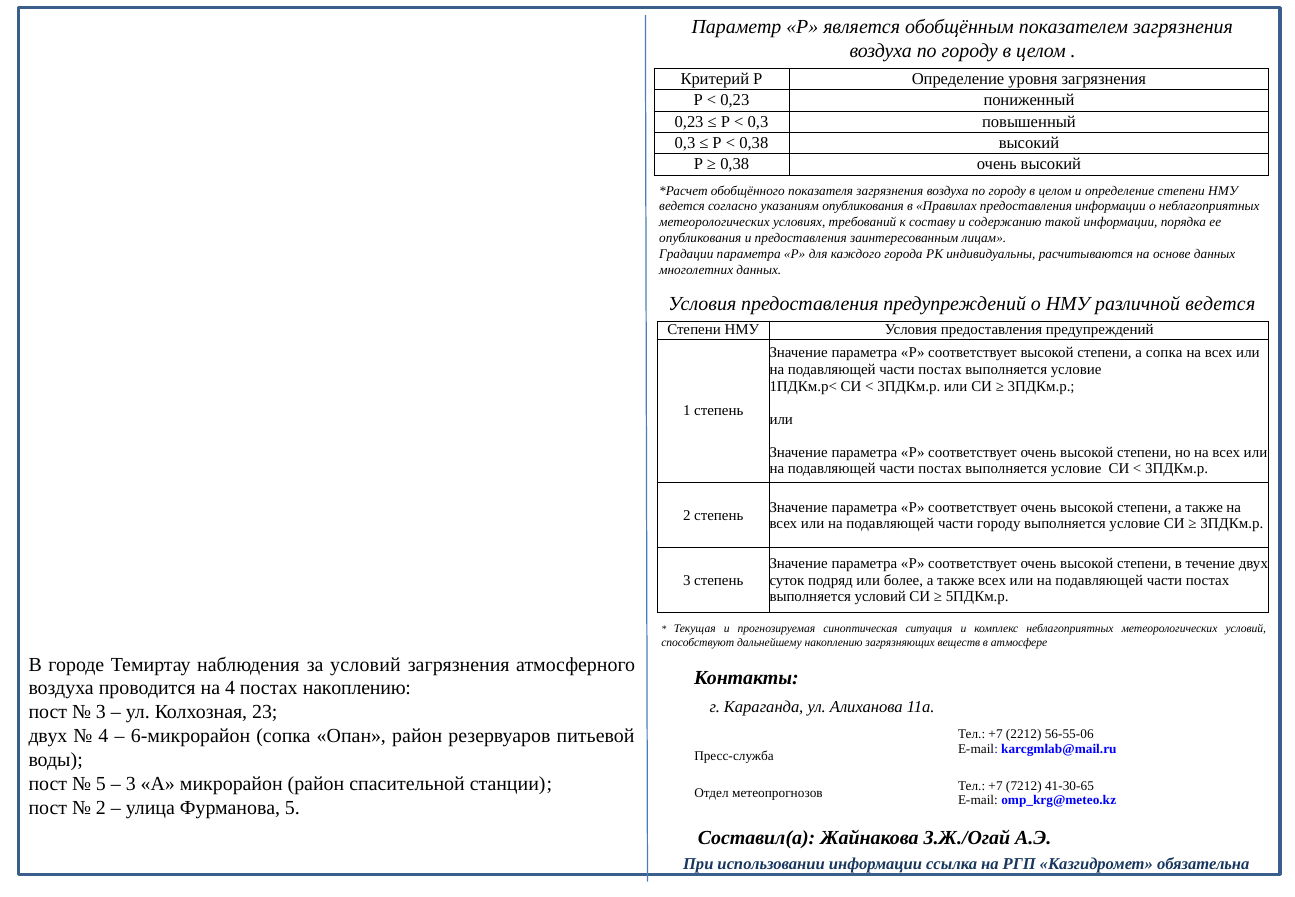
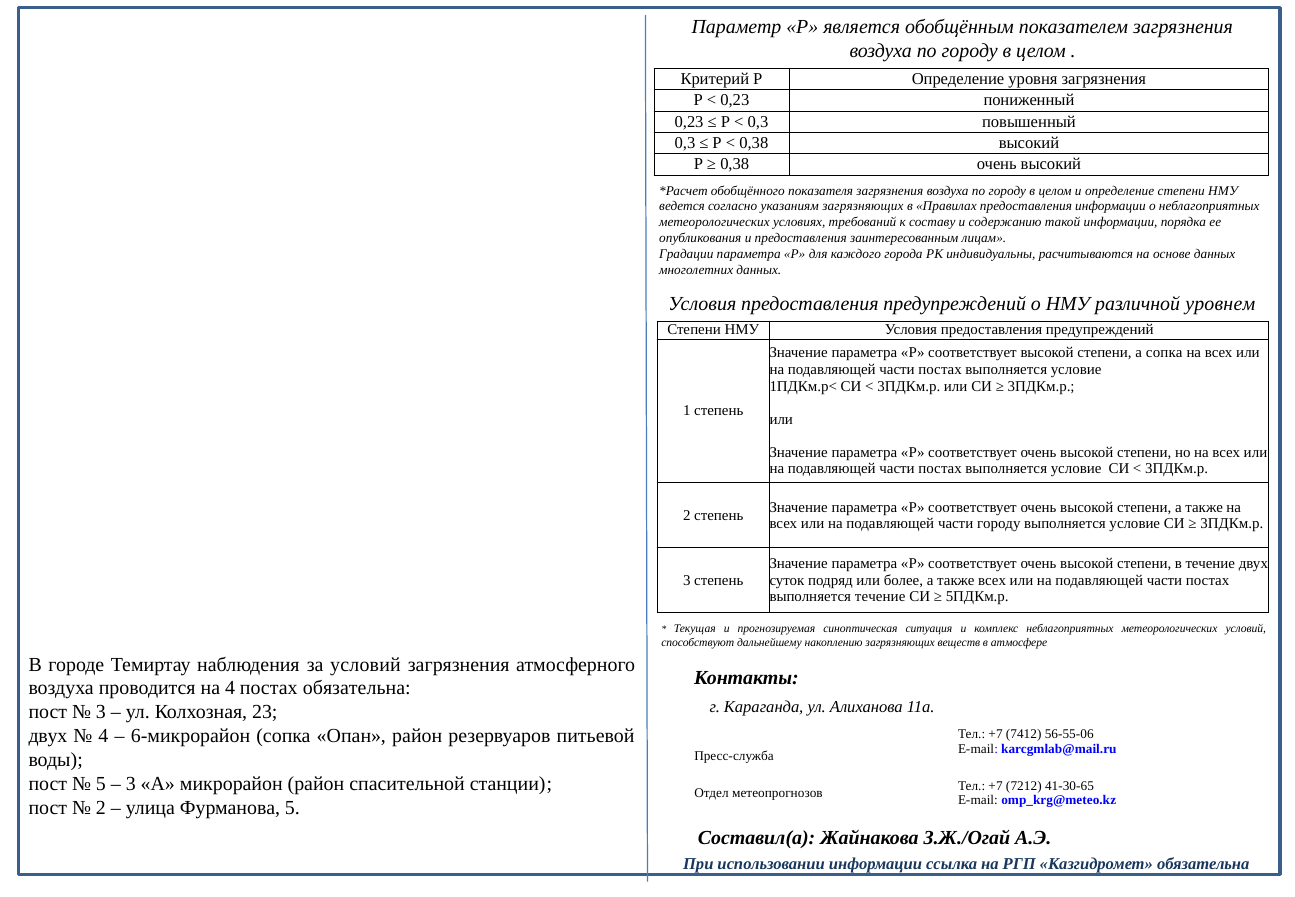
указаниям опубликования: опубликования -> загрязняющих (863, 207)
различной ведется: ведется -> уровнем (1220, 304)
выполняется условий: условий -> течение (880, 596)
постах накоплению: накоплению -> обязательна (357, 688)
2212: 2212 -> 7412 (1024, 734)
